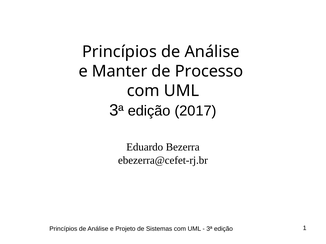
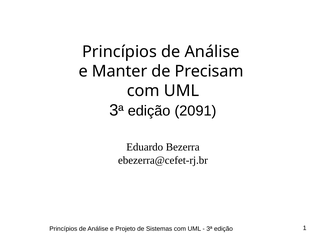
Processo: Processo -> Precisam (209, 71)
2017: 2017 -> 2091 (196, 111)
